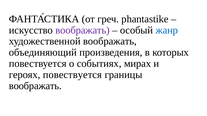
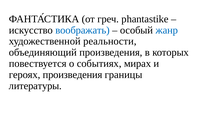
воображать colour: purple -> blue (83, 30)
художественной воображать: воображать -> реальности (110, 41)
героях повествуется: повествуется -> произведения (73, 75)
воображать: воображать -> литературы (35, 86)
